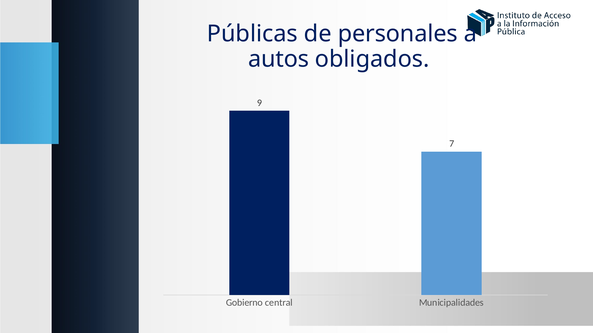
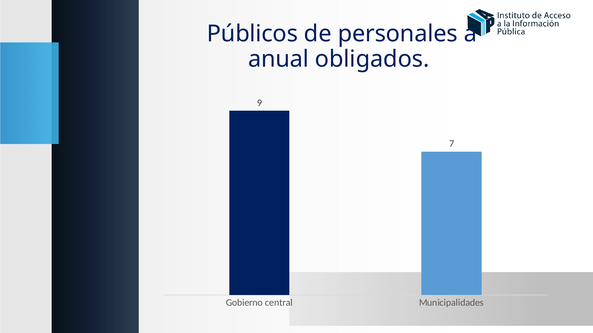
Públicas: Públicas -> Públicos (252, 34)
autos: autos -> anual (279, 59)
